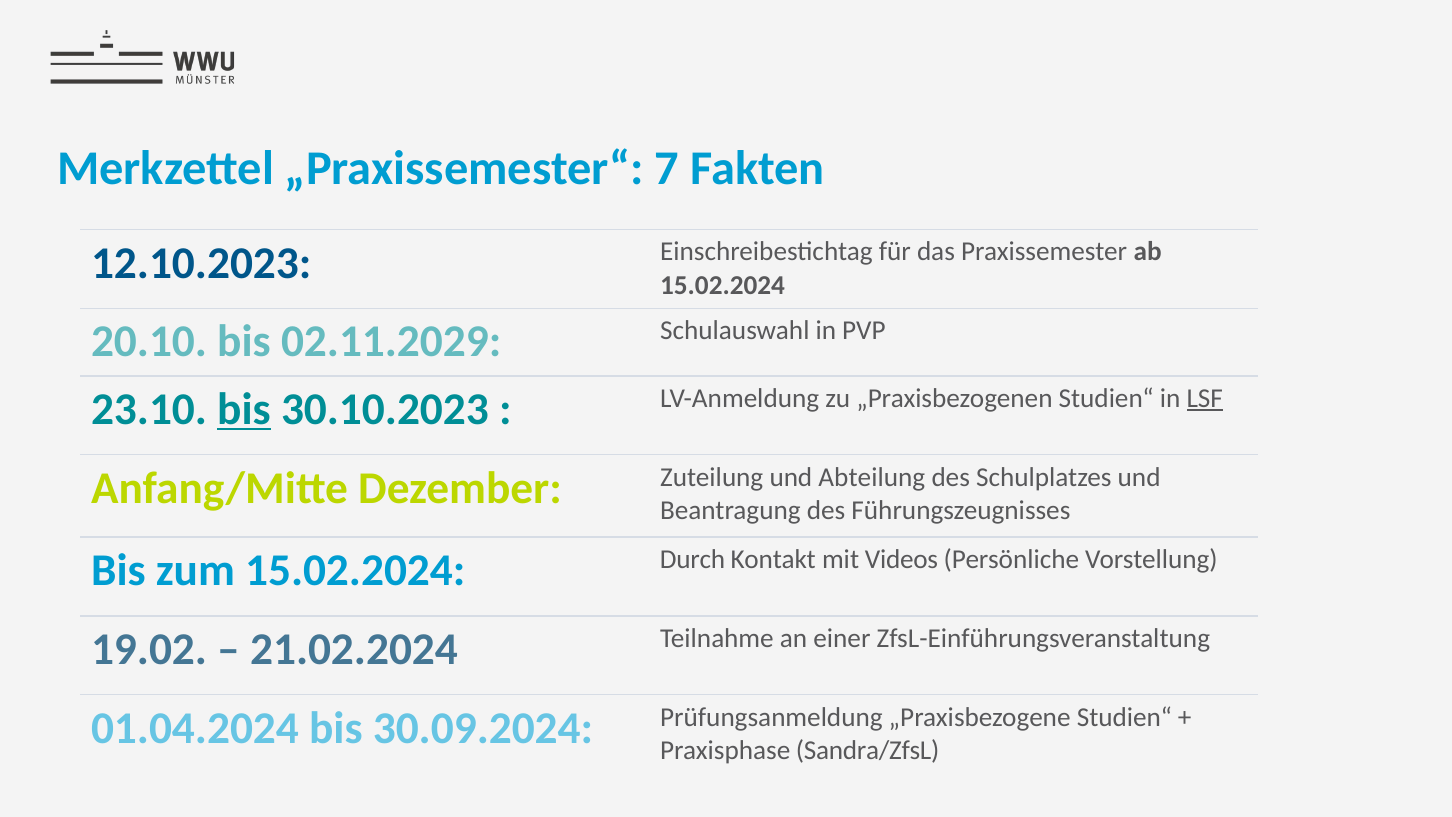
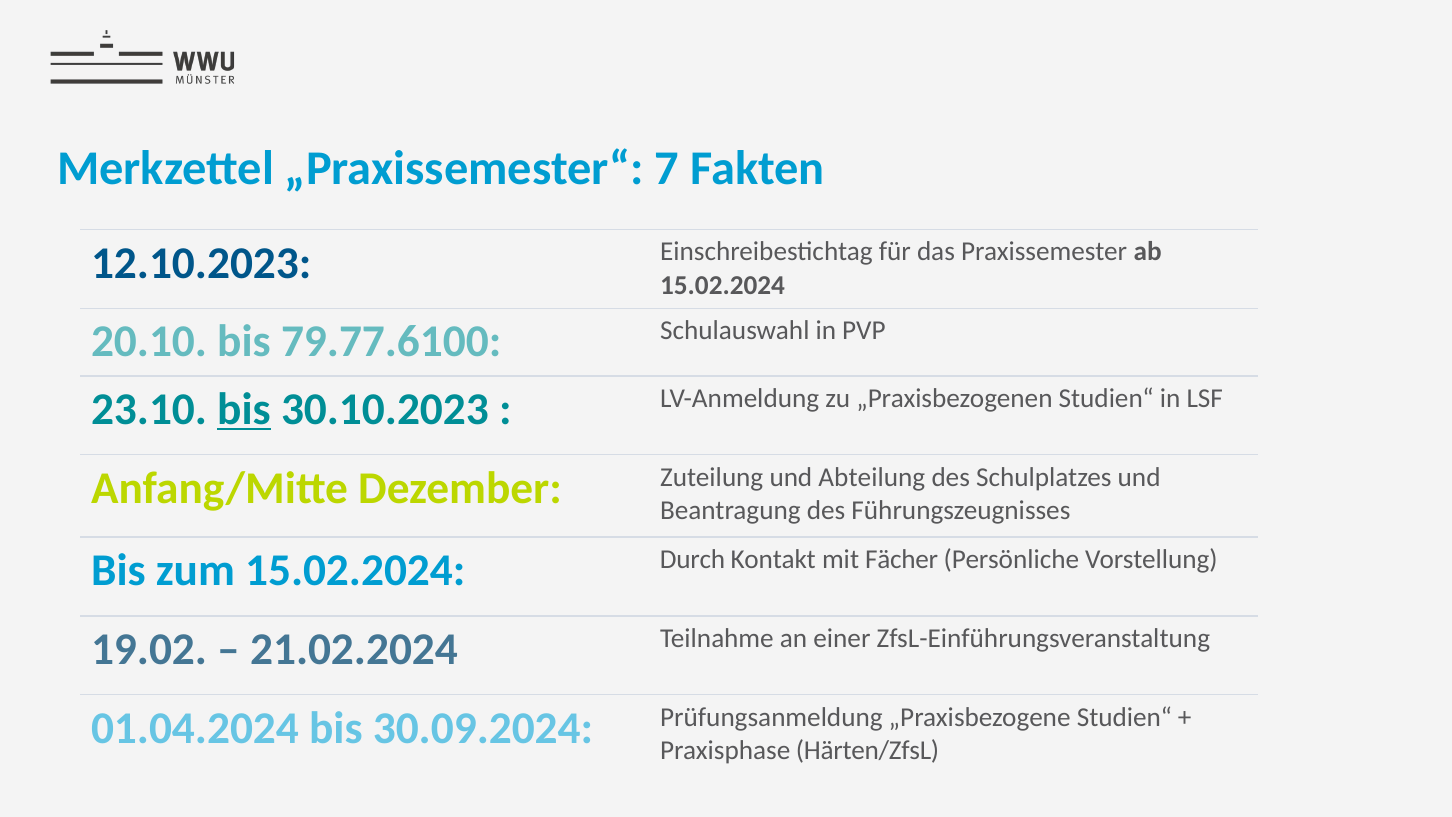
02.11.2029: 02.11.2029 -> 79.77.6100 (391, 342)
LSF underline: present -> none (1205, 398)
Videos: Videos -> Fächer (902, 559)
Sandra/ZfsL: Sandra/ZfsL -> Härten/ZfsL (868, 750)
